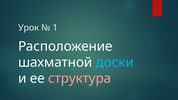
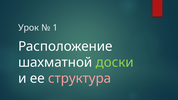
доски colour: light blue -> light green (115, 63)
